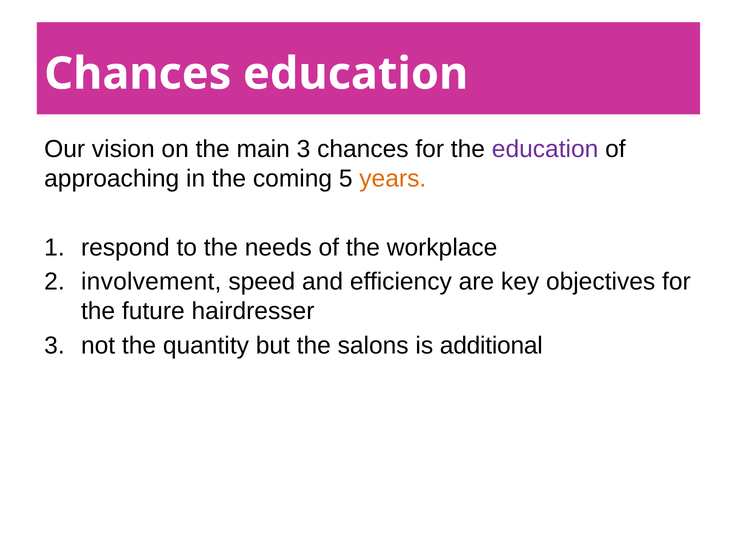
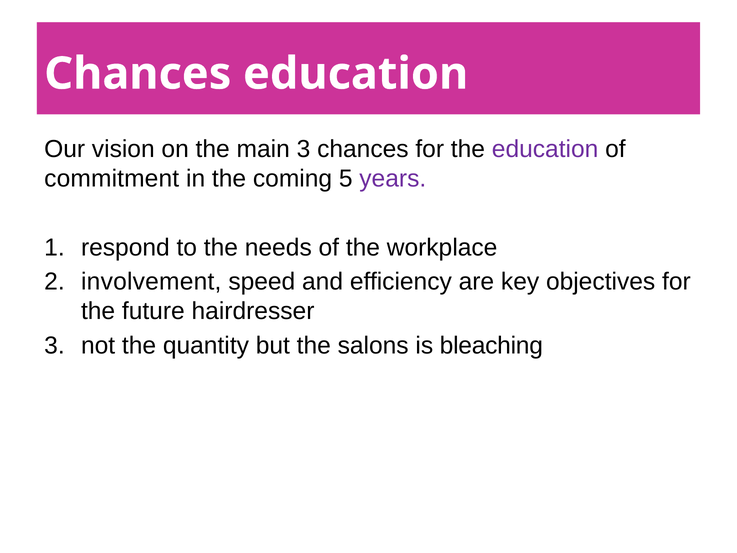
approaching: approaching -> commitment (112, 179)
years colour: orange -> purple (393, 179)
additional: additional -> bleaching (491, 346)
